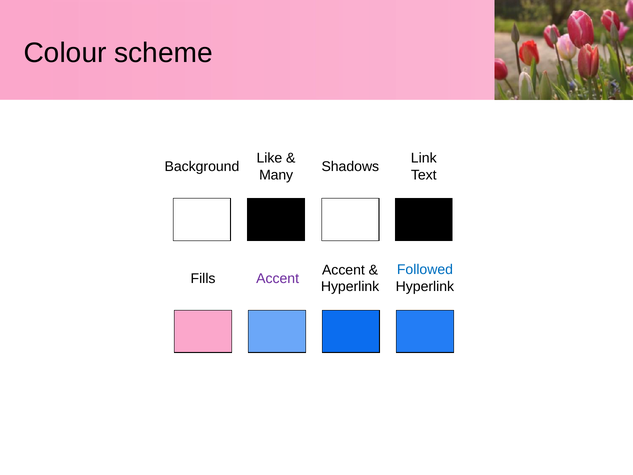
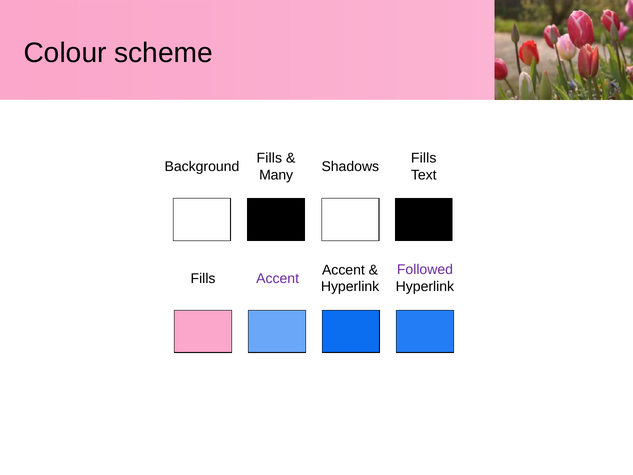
Like: Like -> Fills (269, 158)
Link: Link -> Fills (424, 158)
Followed colour: blue -> purple (425, 270)
